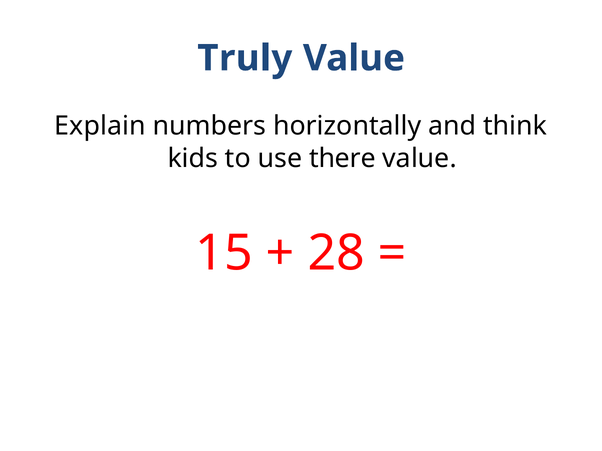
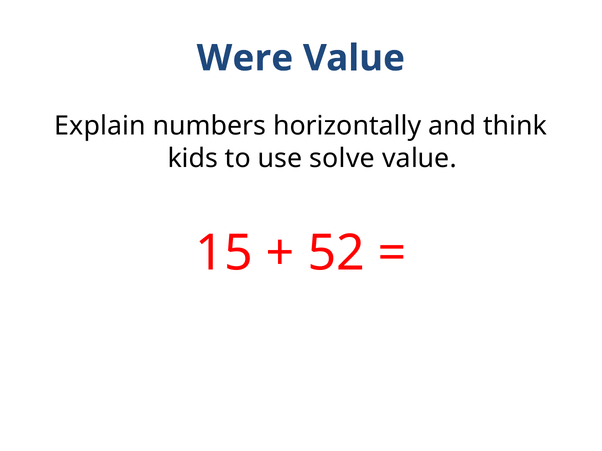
Truly: Truly -> Were (245, 58)
there: there -> solve (342, 158)
28: 28 -> 52 (336, 254)
